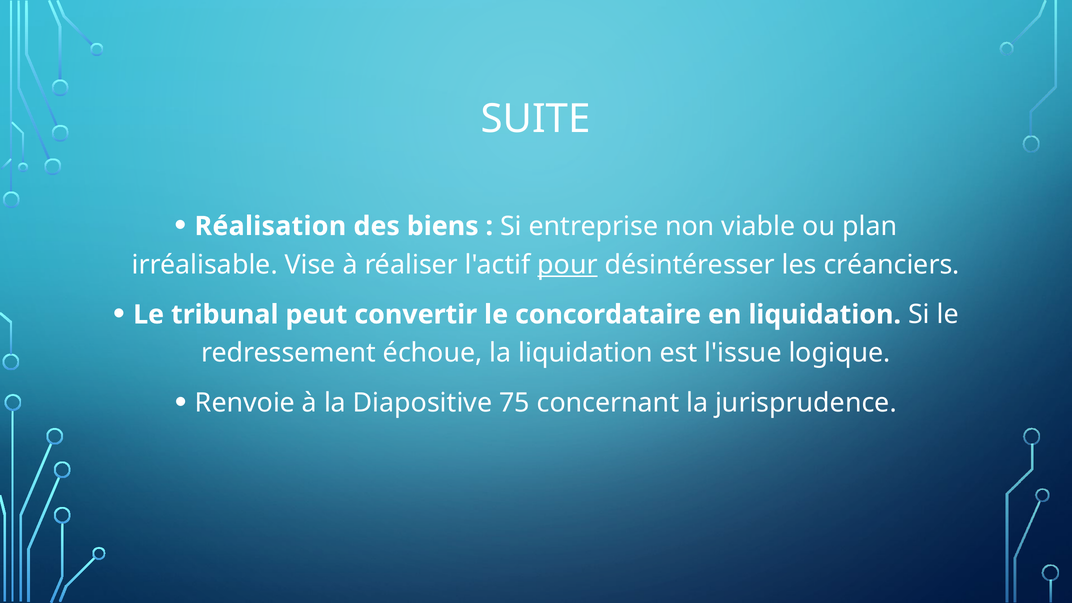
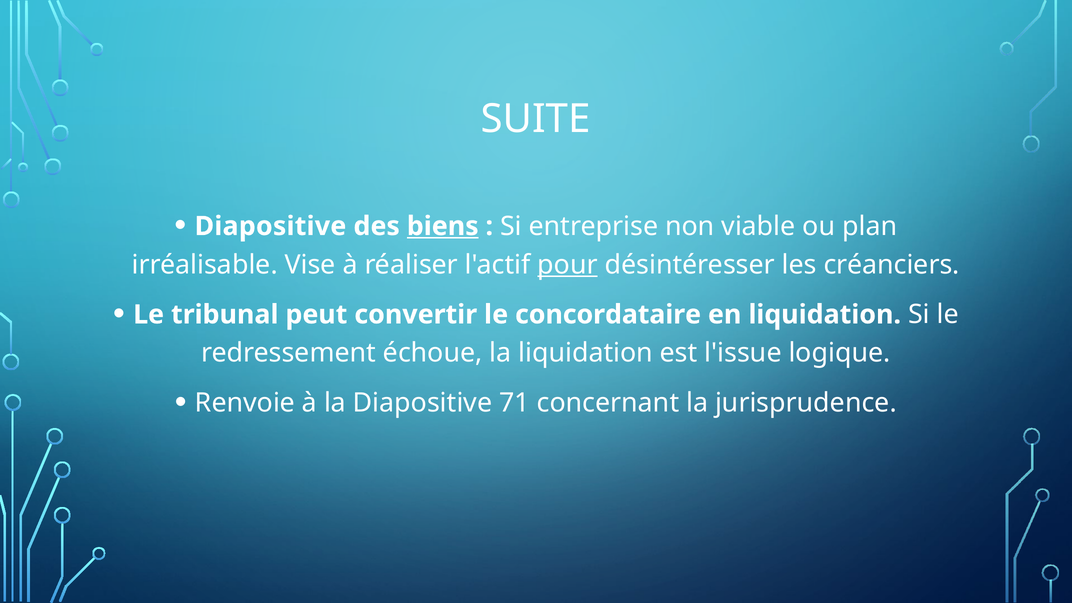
Réalisation: Réalisation -> Diapositive (270, 226)
biens underline: none -> present (443, 226)
75: 75 -> 71 (514, 403)
